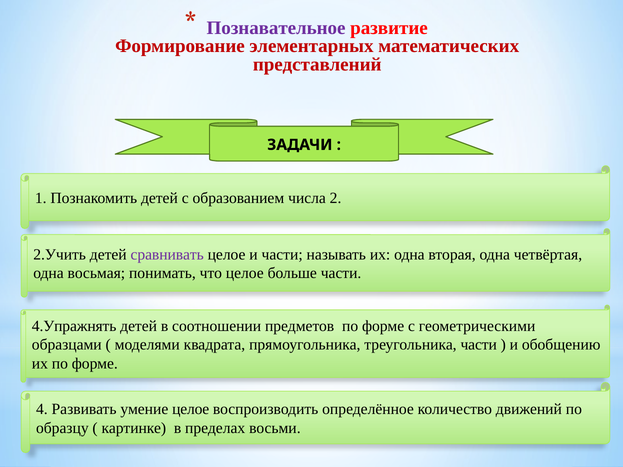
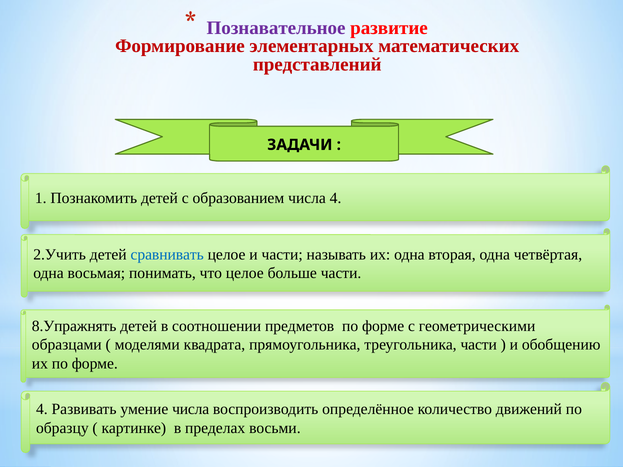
числа 2: 2 -> 4 (336, 198)
сравнивать colour: purple -> blue (167, 255)
4.Упражнять: 4.Упражнять -> 8.Упражнять (74, 326)
умение целое: целое -> числа (191, 409)
